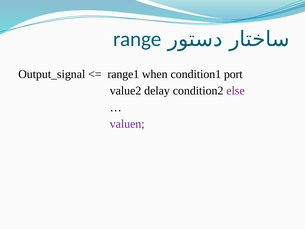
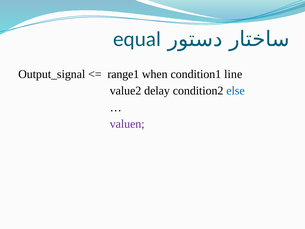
range: range -> equal (137, 39)
port: port -> line (233, 74)
else colour: purple -> blue (236, 91)
